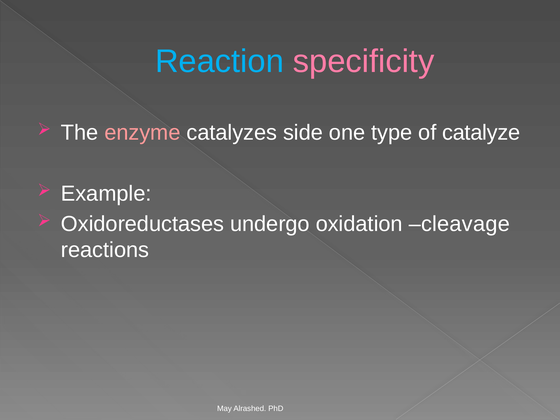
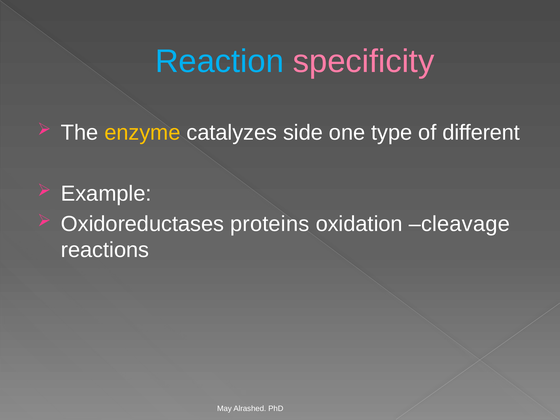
enzyme colour: pink -> yellow (142, 133)
catalyze: catalyze -> different (481, 133)
undergo: undergo -> proteins (270, 224)
